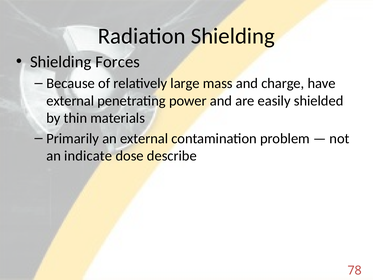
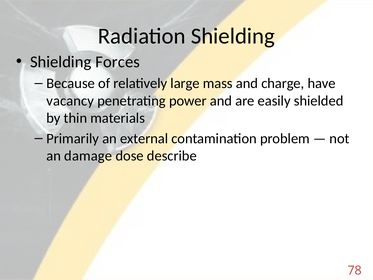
external: external -> vacancy (70, 101)
indicate: indicate -> damage (88, 156)
